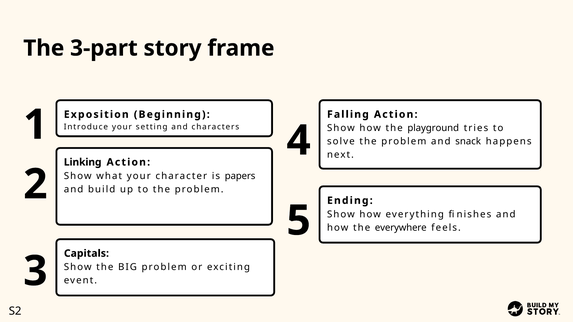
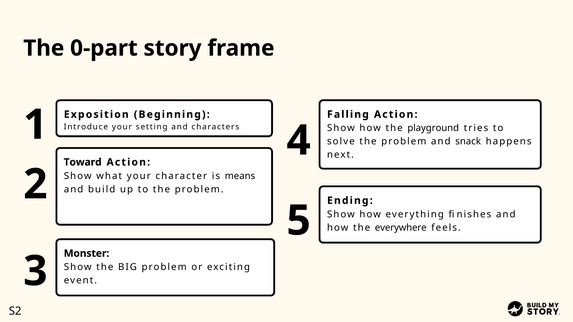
3-part: 3-part -> 0-part (104, 48)
Linking: Linking -> Toward (83, 162)
papers: papers -> means (240, 176)
Capitals: Capitals -> Monster (87, 254)
